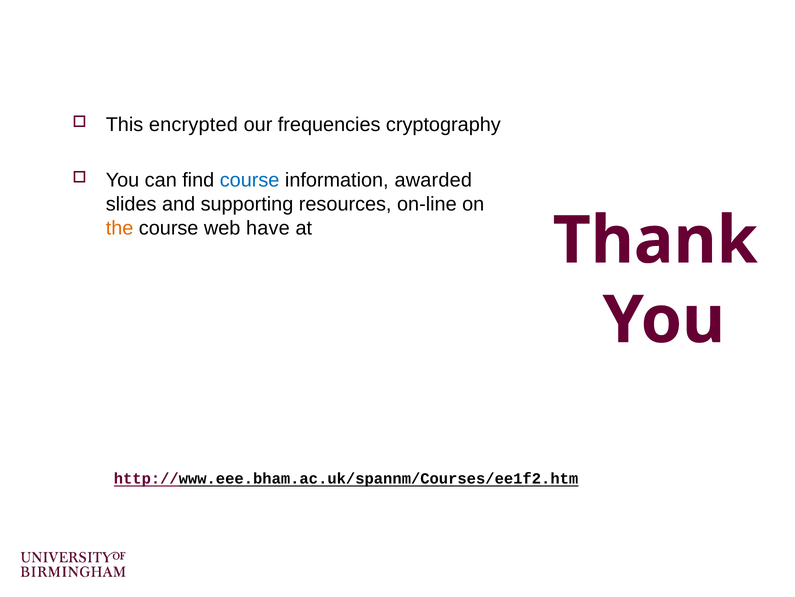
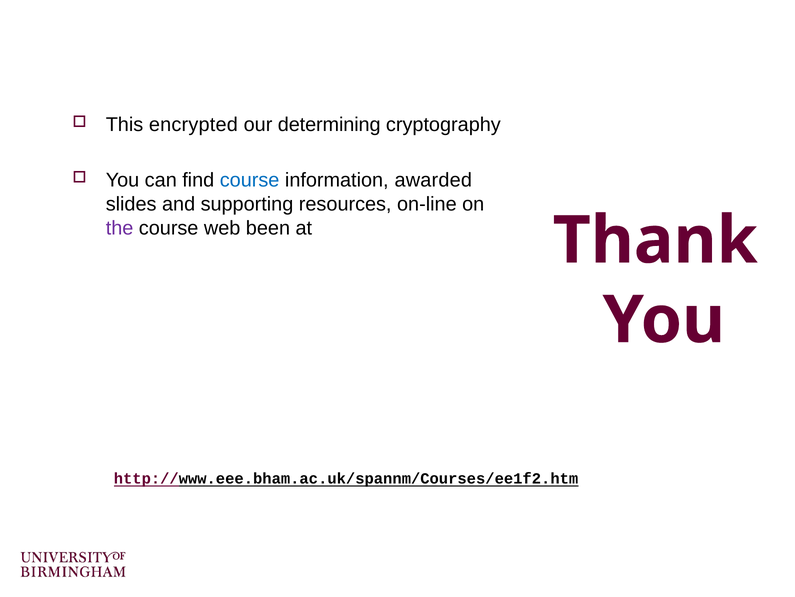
frequencies: frequencies -> determining (329, 125)
the colour: orange -> purple (120, 228)
have: have -> been (268, 228)
